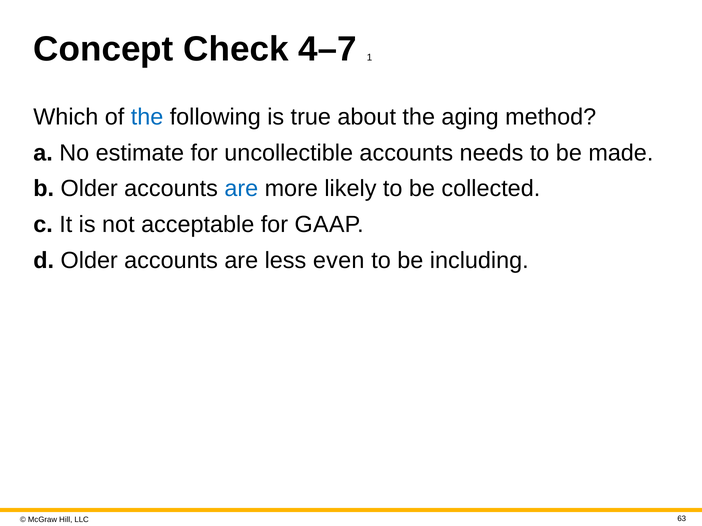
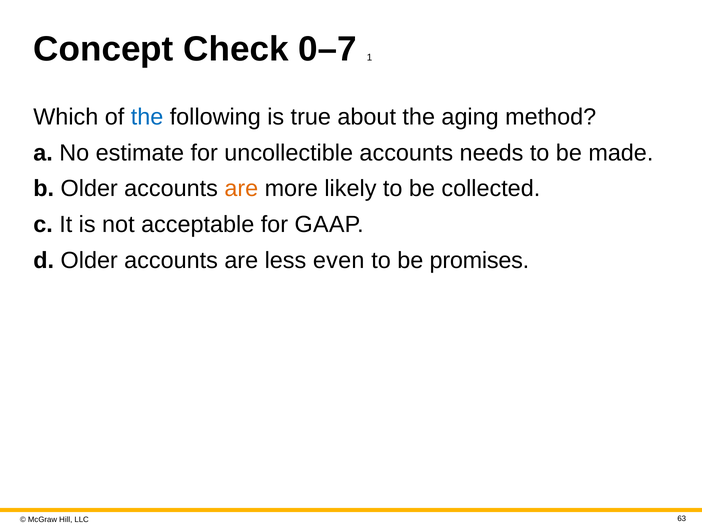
4–7: 4–7 -> 0–7 (328, 49)
are colour: blue -> orange (241, 189)
including: including -> promises (479, 261)
